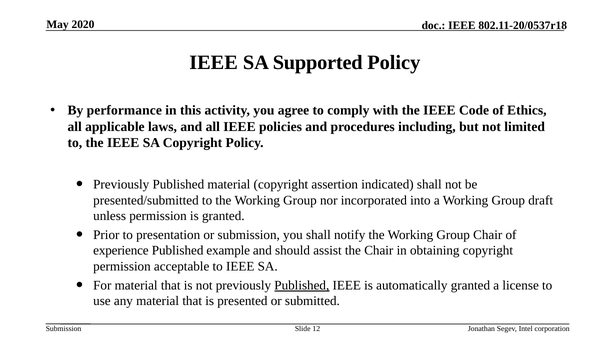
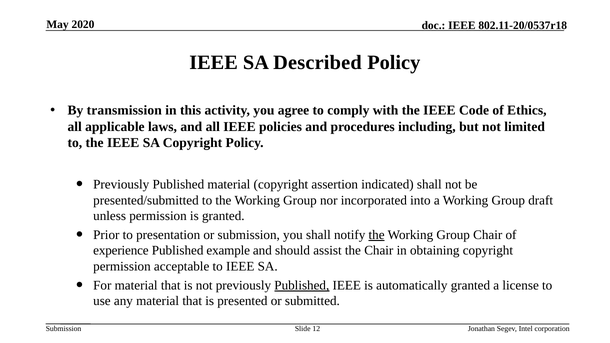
Supported: Supported -> Described (317, 62)
performance: performance -> transmission (124, 111)
the underline: none -> present (377, 235)
